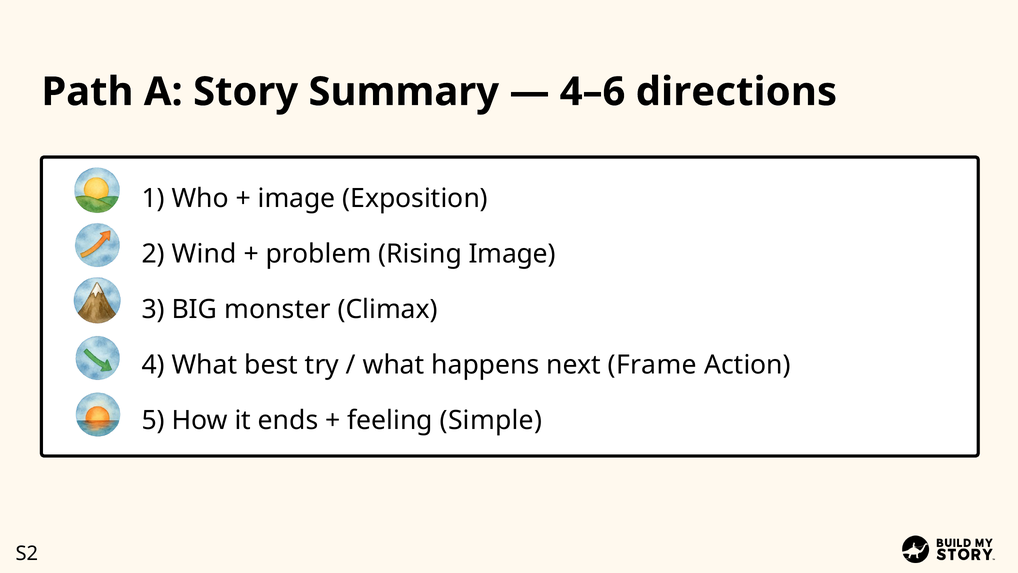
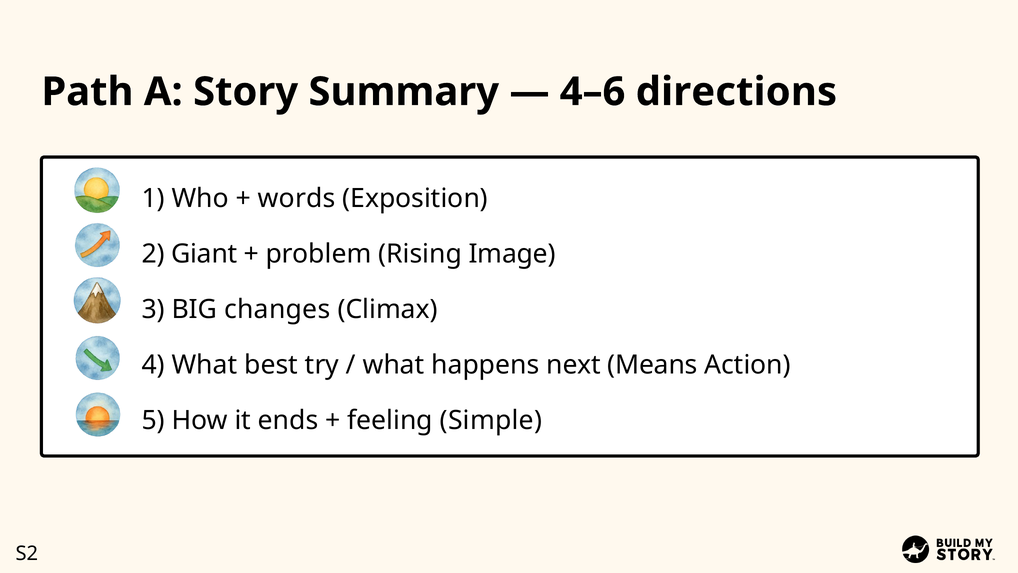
image: image -> words (297, 198)
Wind: Wind -> Giant (204, 254)
monster: monster -> changes (277, 309)
Frame: Frame -> Means (653, 365)
